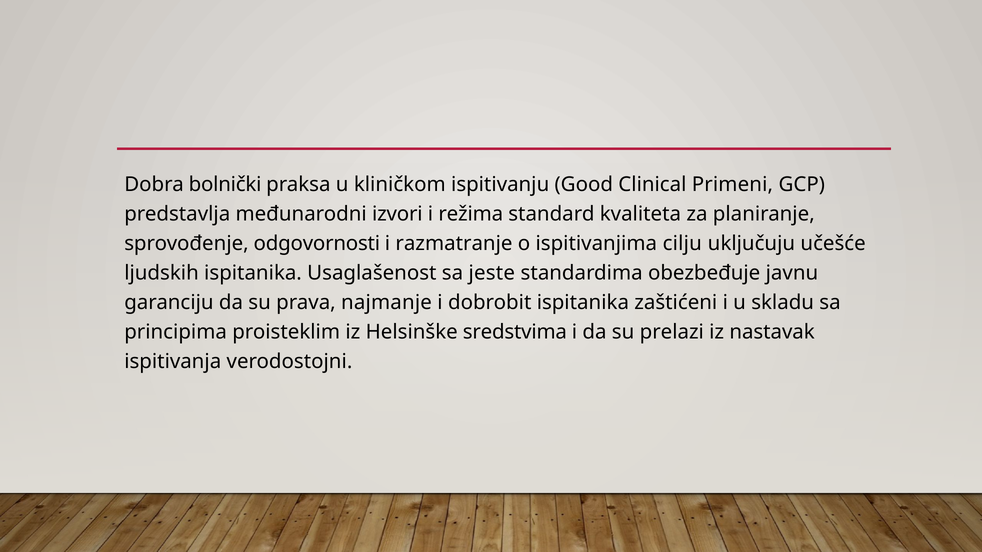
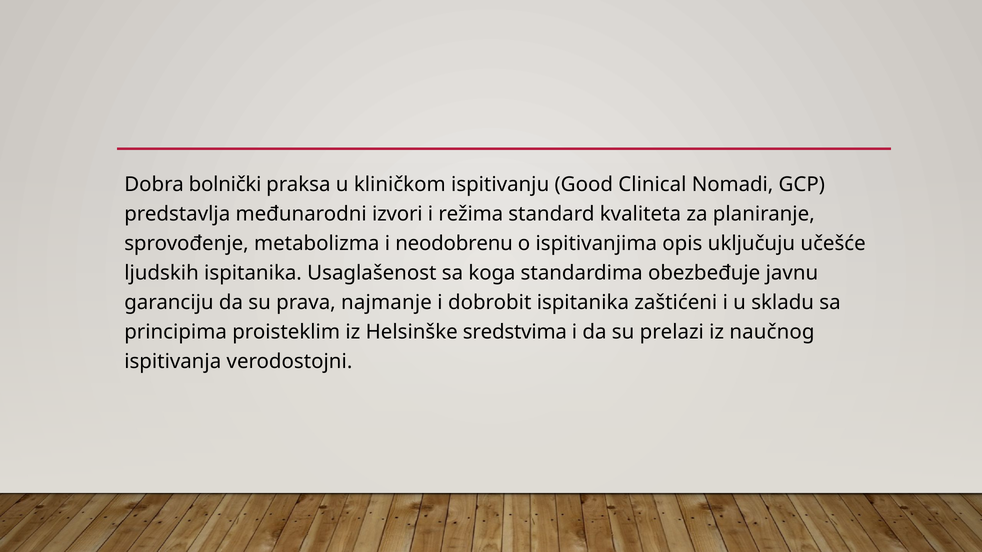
Primeni: Primeni -> Nomadi (733, 185)
odgovornosti: odgovornosti -> metabolizma (317, 244)
razmatranje: razmatranje -> neodobrenu (454, 244)
cilju: cilju -> opis (682, 244)
jeste: jeste -> koga (492, 273)
nastavak: nastavak -> naučnog (772, 332)
